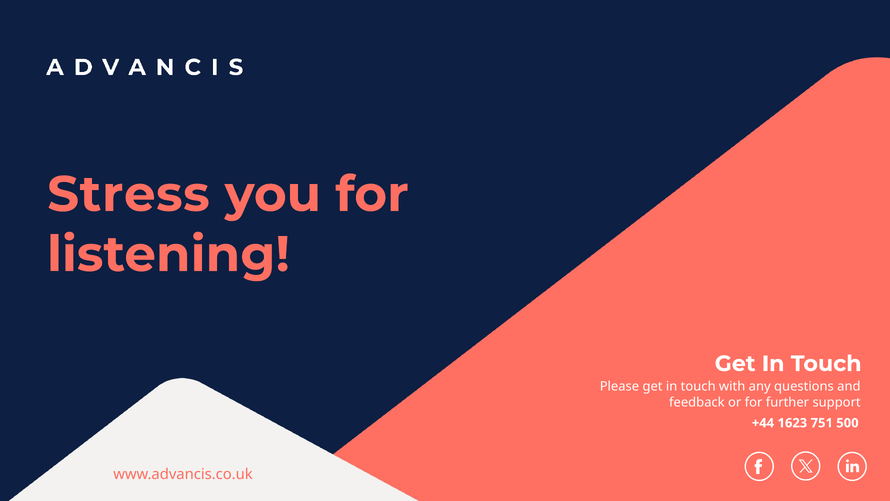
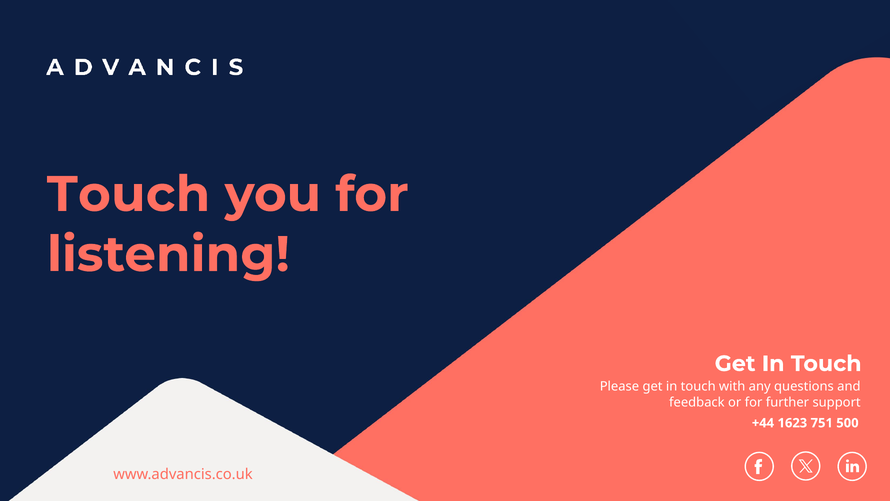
Stress: Stress -> Touch (129, 194)
